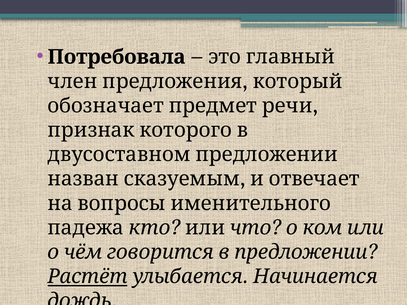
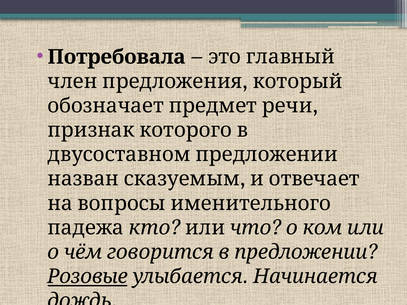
Растёт: Растёт -> Розовые (88, 277)
